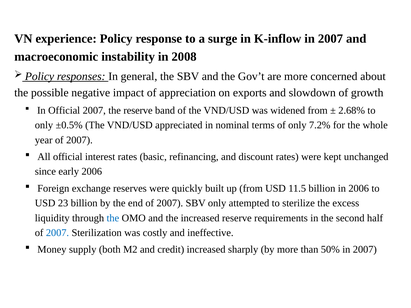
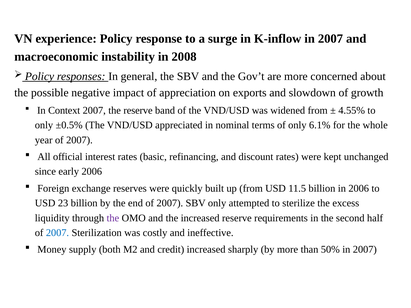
In Official: Official -> Context (64, 111)
2.68%: 2.68% -> 4.55% (352, 111)
7.2%: 7.2% -> 6.1% (320, 125)
the colour: blue -> purple (113, 218)
